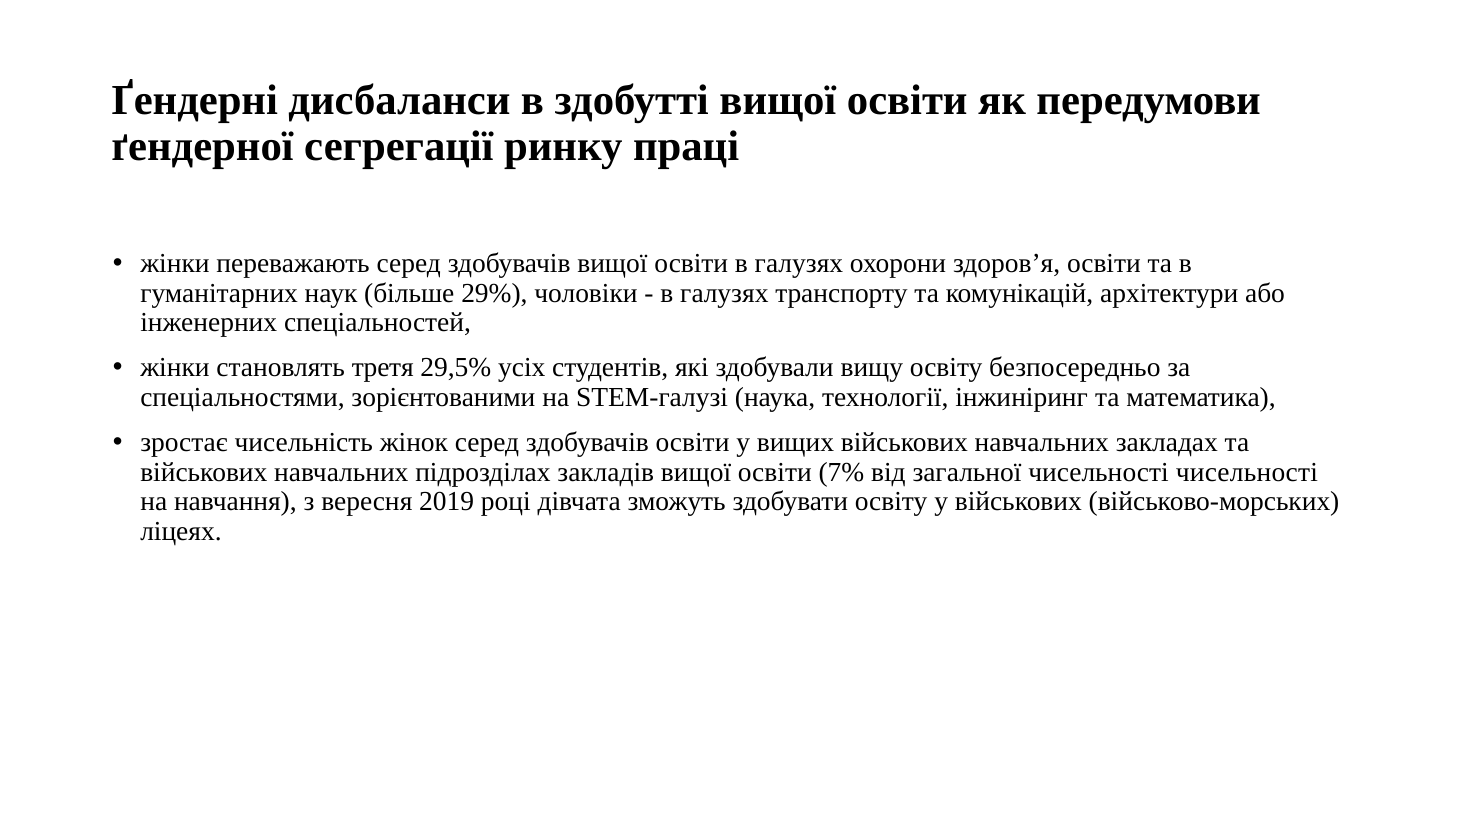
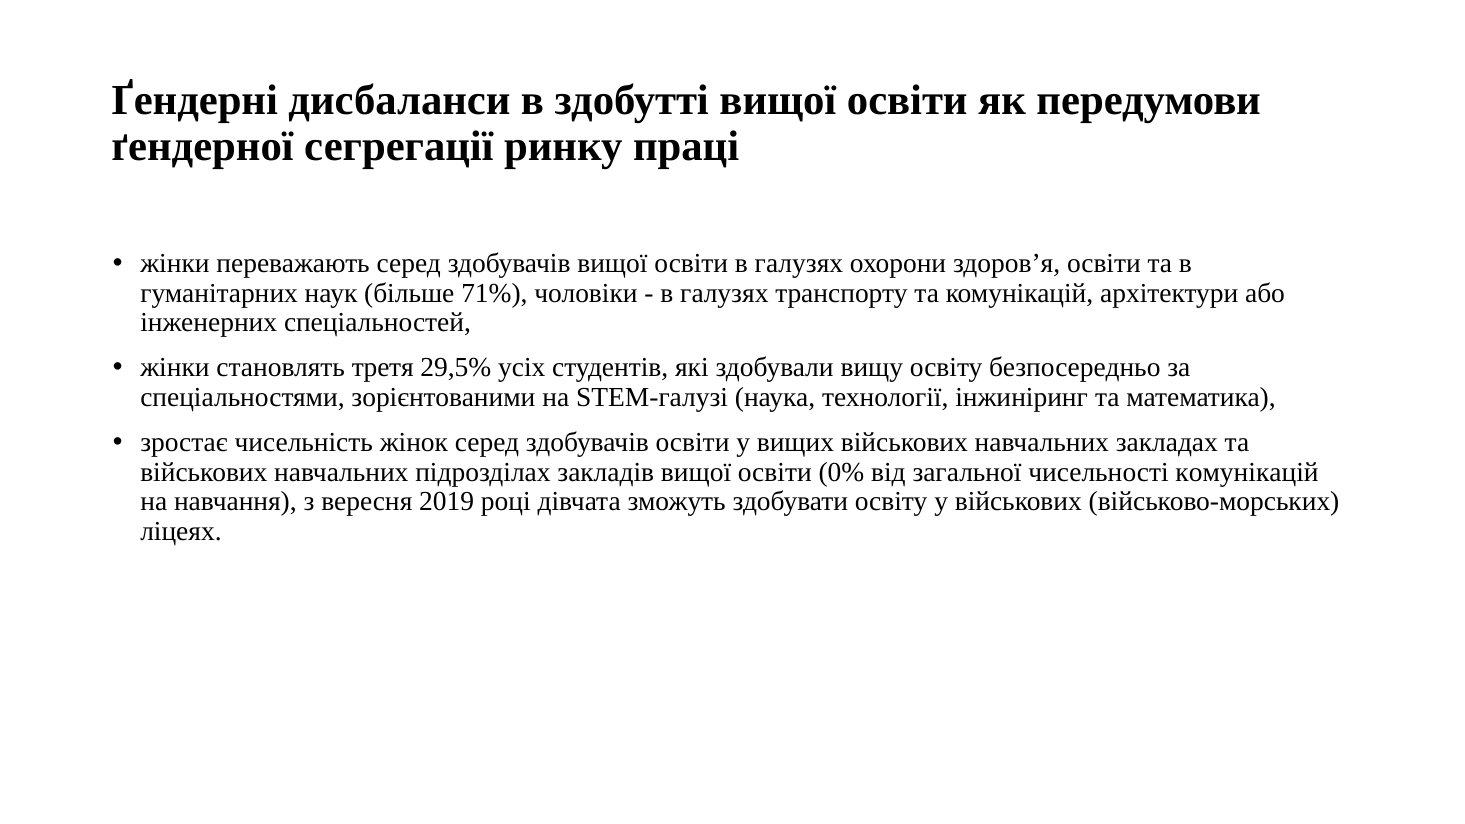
29%: 29% -> 71% (494, 293)
7%: 7% -> 0% (841, 472)
чисельності чисельності: чисельності -> комунікацій (1247, 472)
